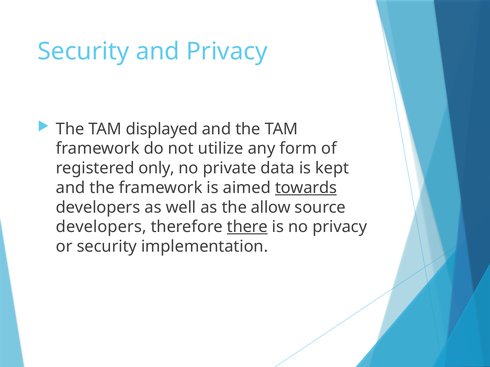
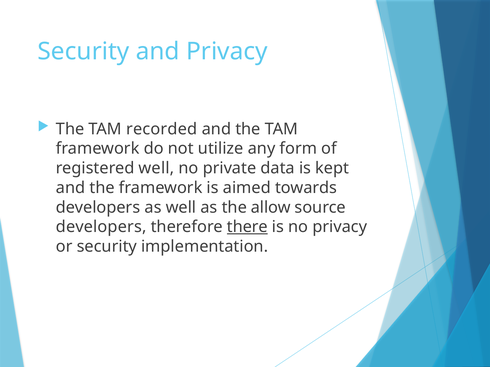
displayed: displayed -> recorded (162, 129)
registered only: only -> well (156, 168)
towards underline: present -> none (306, 188)
